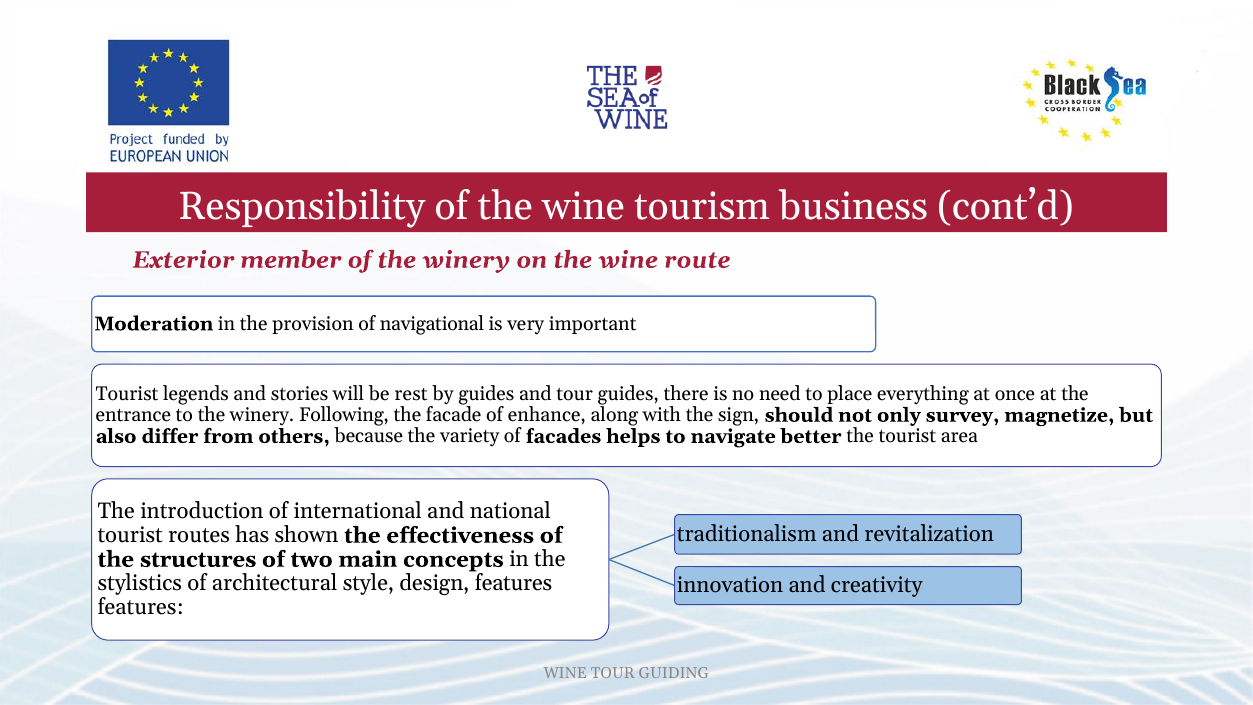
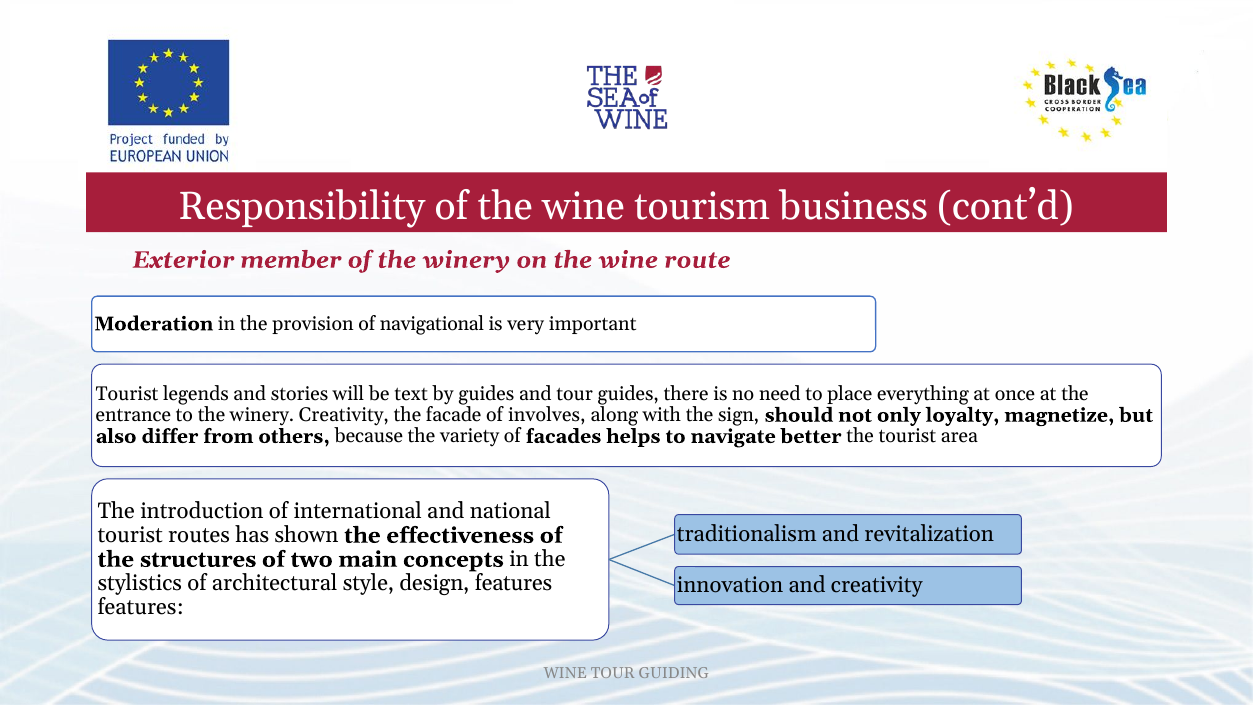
rest: rest -> text (411, 394)
winery Following: Following -> Creativity (344, 415)
enhance: enhance -> involves (547, 415)
survey: survey -> loyalty (963, 415)
